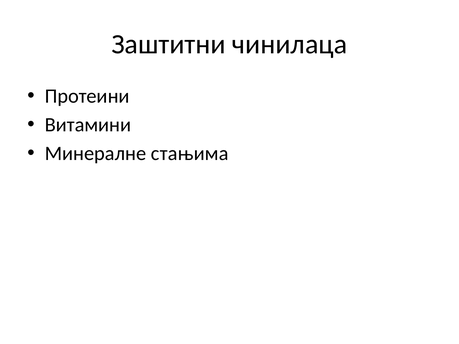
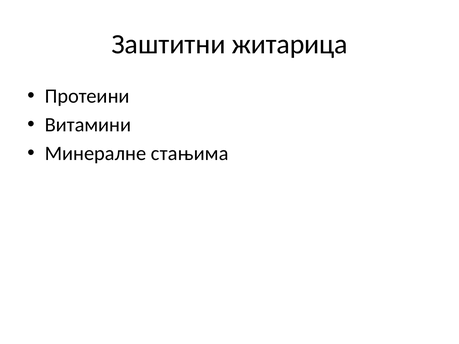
чинилаца: чинилаца -> житарица (290, 44)
